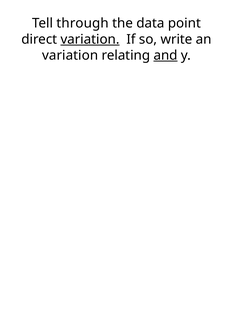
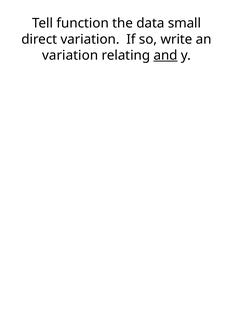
through: through -> function (83, 23)
point: point -> small (184, 23)
variation underline: present -> none (90, 39)
